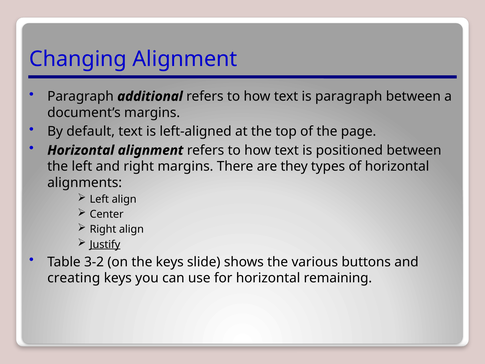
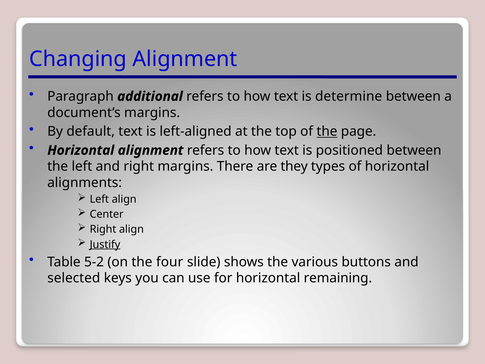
is paragraph: paragraph -> determine (349, 96)
the underline: none -> present (327, 131)
3-2: 3-2 -> 5-2 (94, 262)
the keys: keys -> four (170, 262)
creating: creating -> selected (74, 278)
